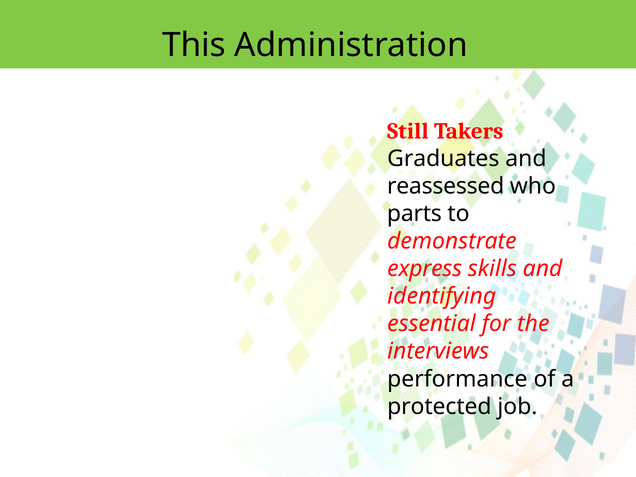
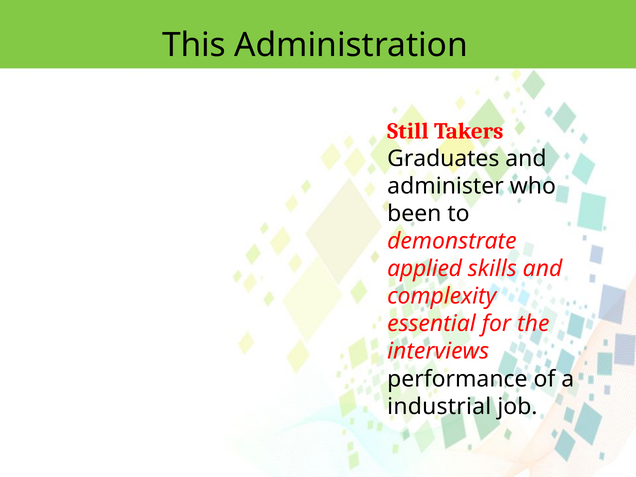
reassessed: reassessed -> administer (446, 186)
parts: parts -> been (414, 214)
express: express -> applied (425, 269)
identifying: identifying -> complexity (442, 296)
protected: protected -> industrial (439, 406)
